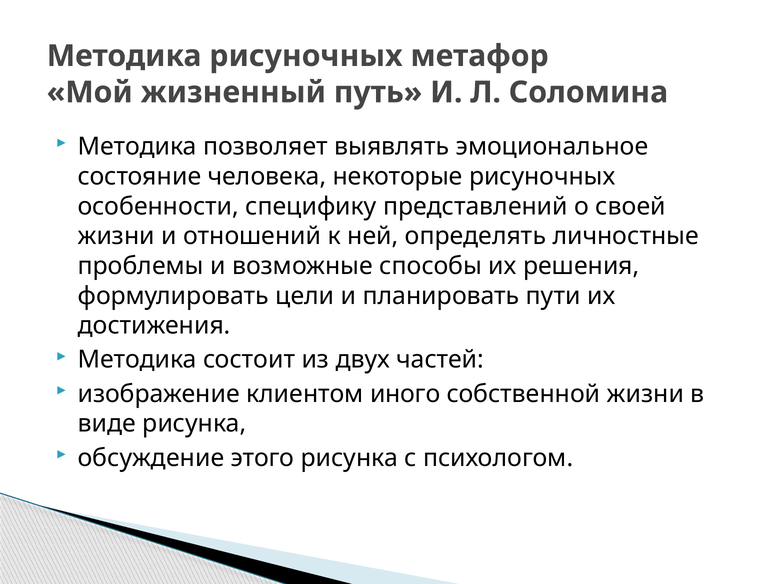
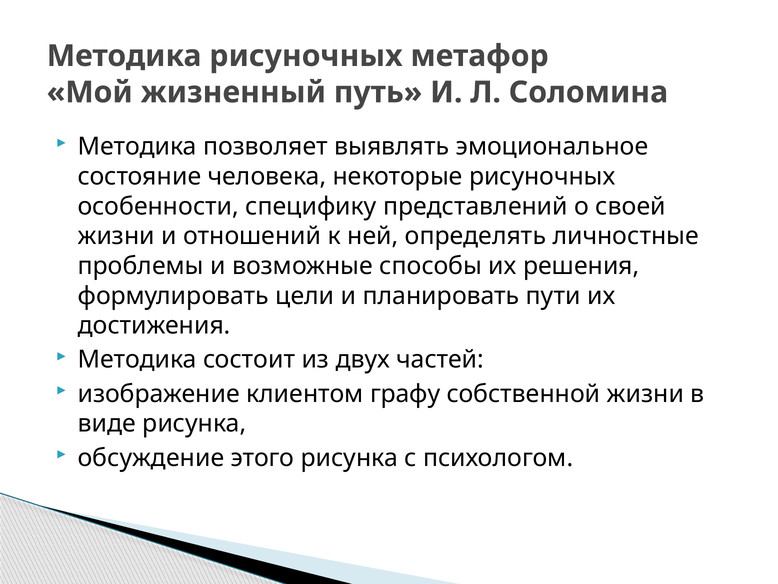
иного: иного -> графу (405, 394)
